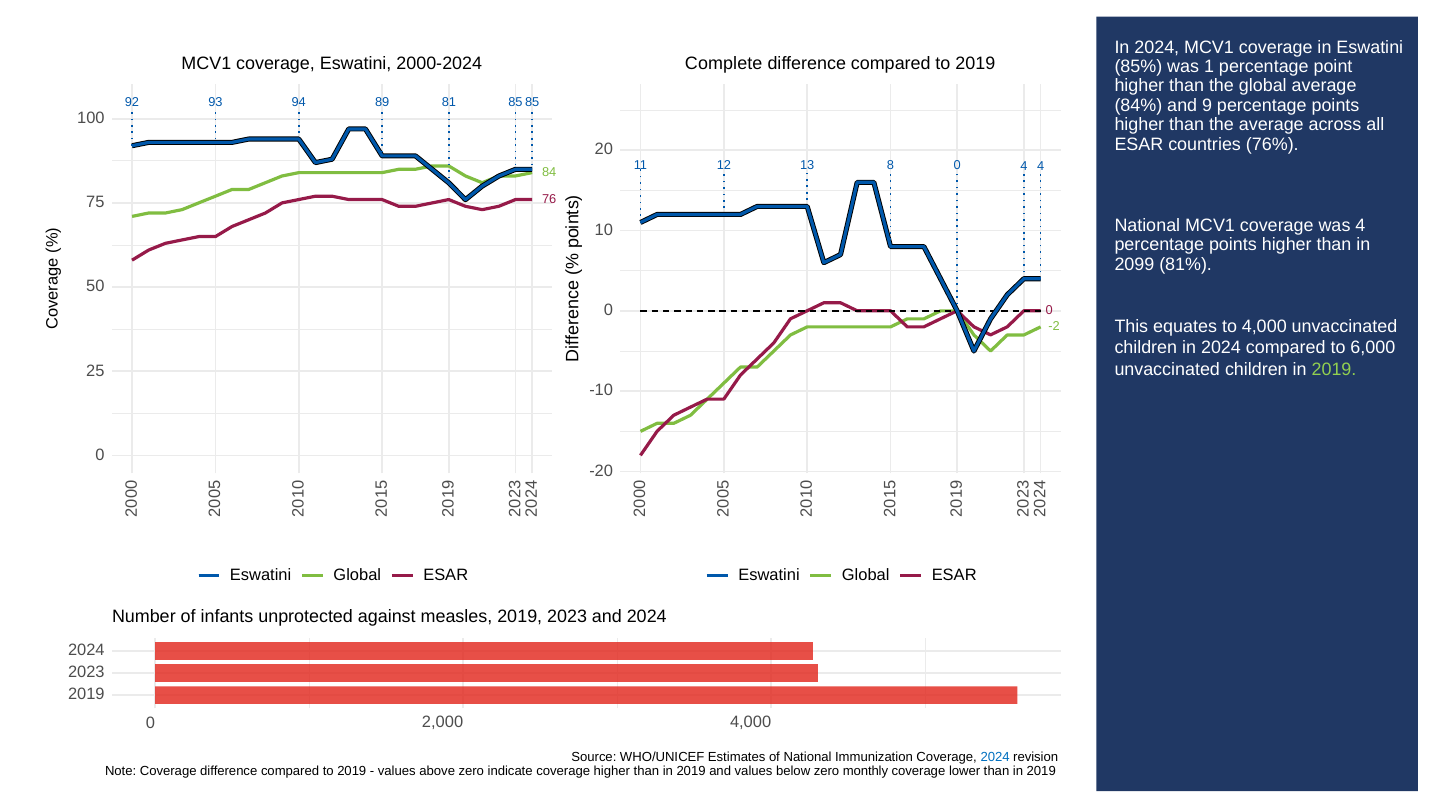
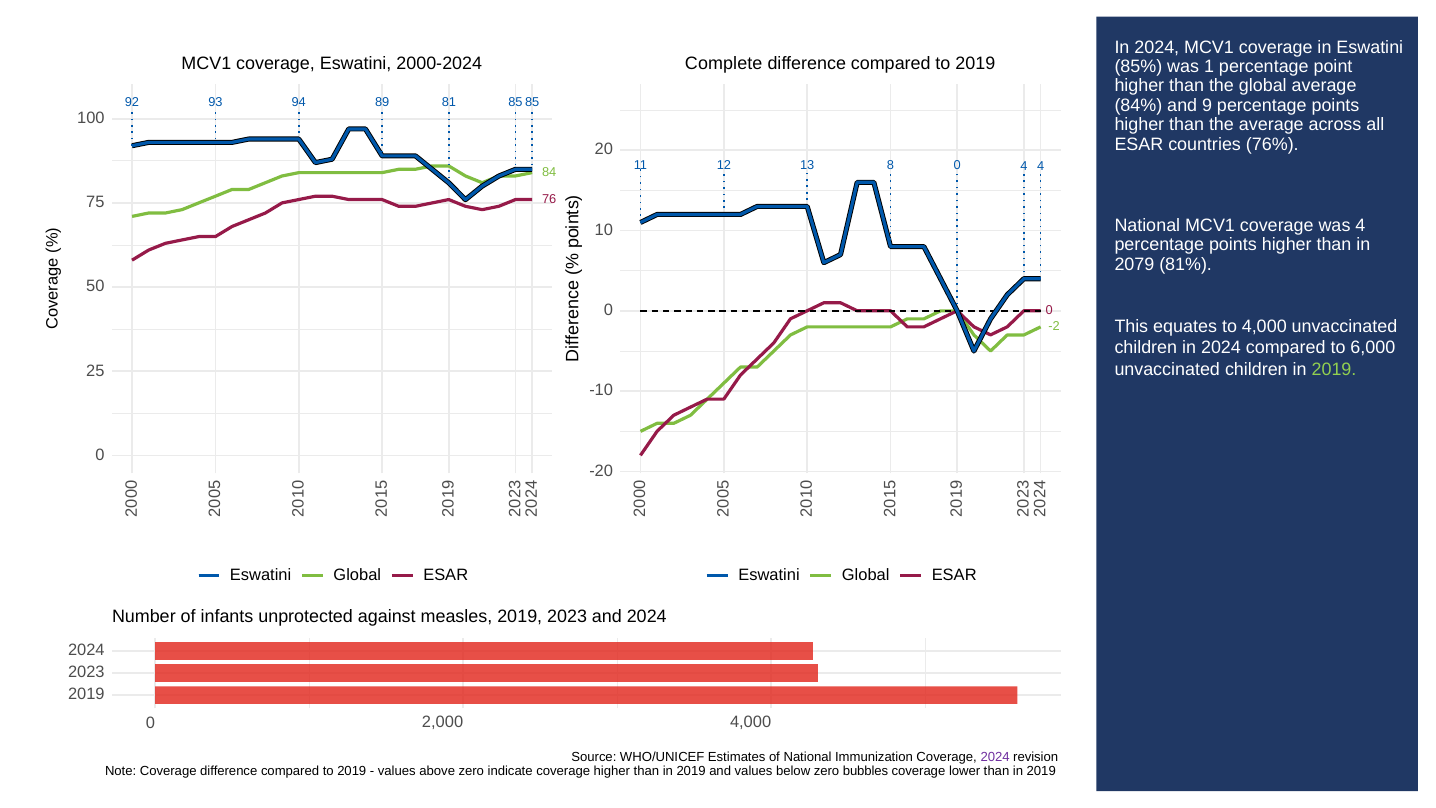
2099: 2099 -> 2079 (1134, 264)
2024 colour: blue -> purple (995, 757)
monthly: monthly -> bubbles (865, 771)
